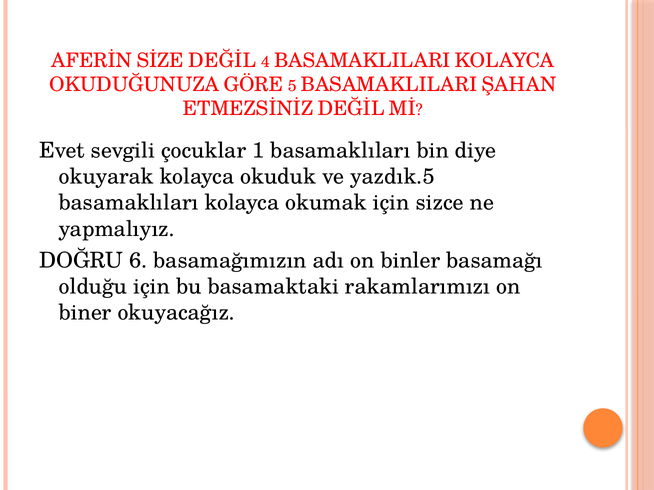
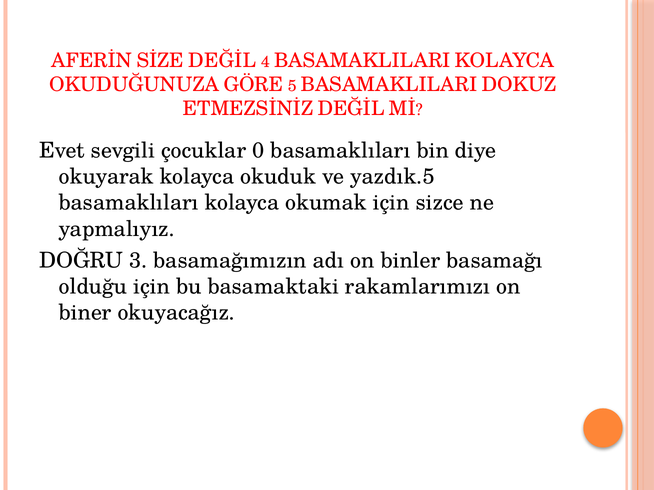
ŞAHAN: ŞAHAN -> DOKUZ (519, 85)
1: 1 -> 0 (258, 151)
6: 6 -> 3 (138, 261)
